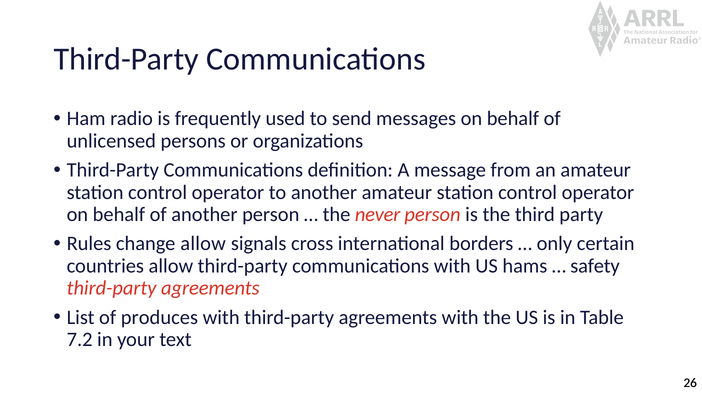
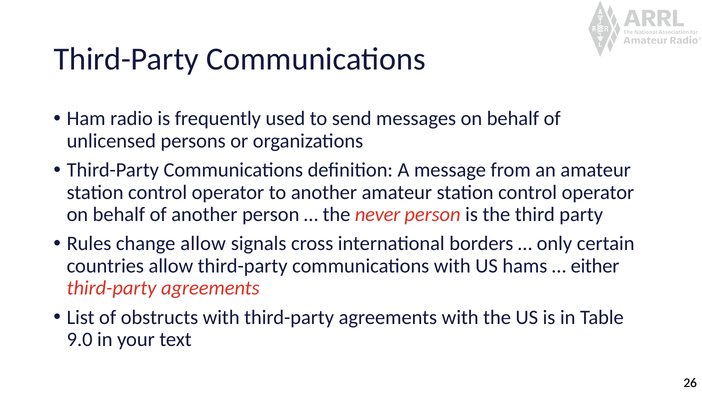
safety: safety -> either (595, 266)
produces: produces -> obstructs (159, 317)
7.2: 7.2 -> 9.0 (80, 339)
